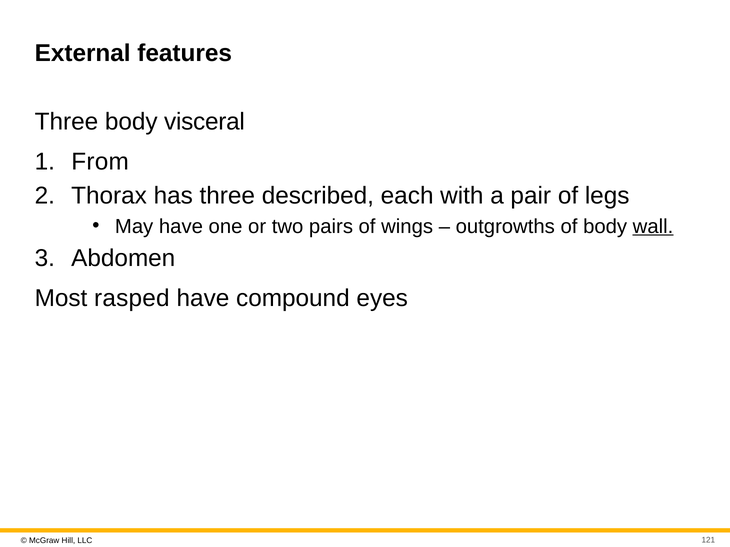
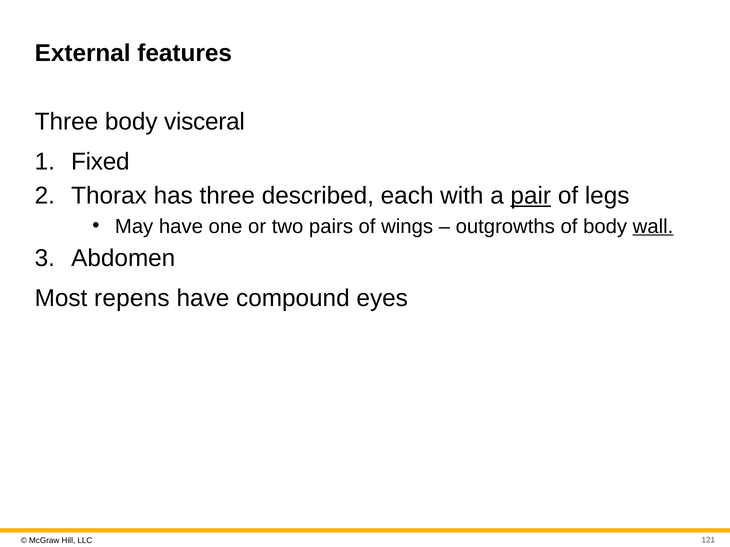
From: From -> Fixed (100, 162)
pair underline: none -> present (531, 196)
rasped: rasped -> repens (132, 299)
